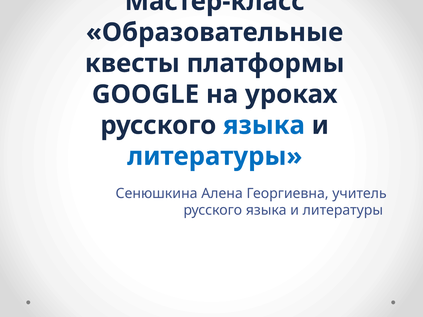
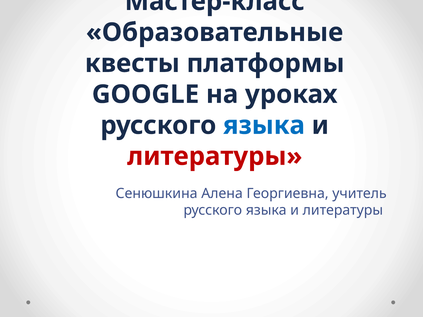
литературы colour: blue -> red (215, 156)
